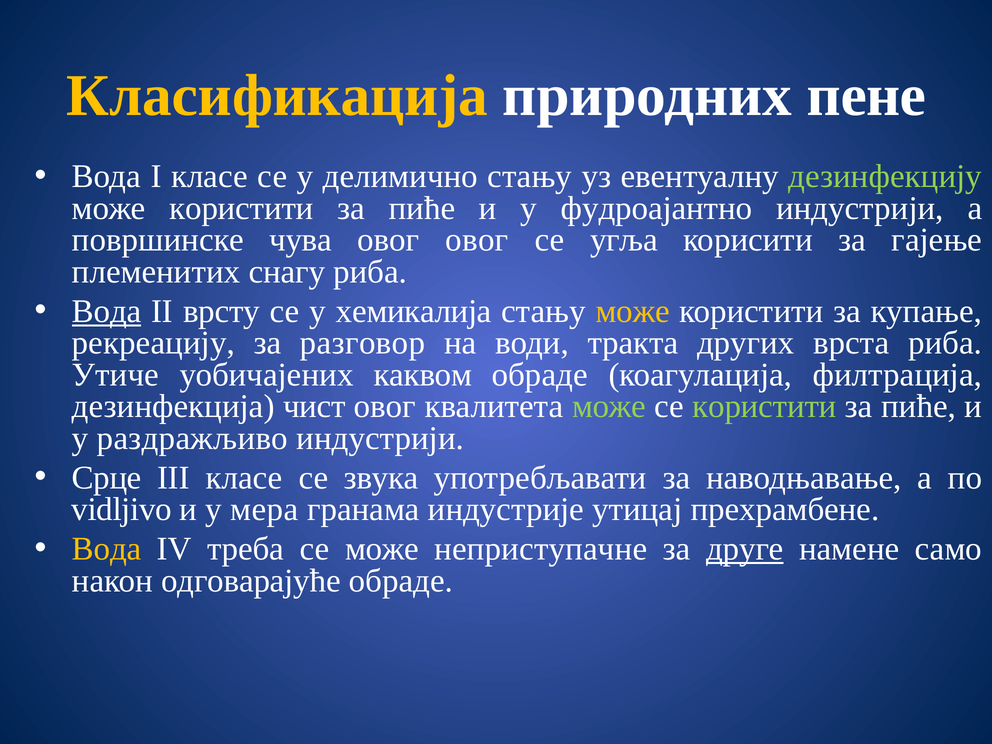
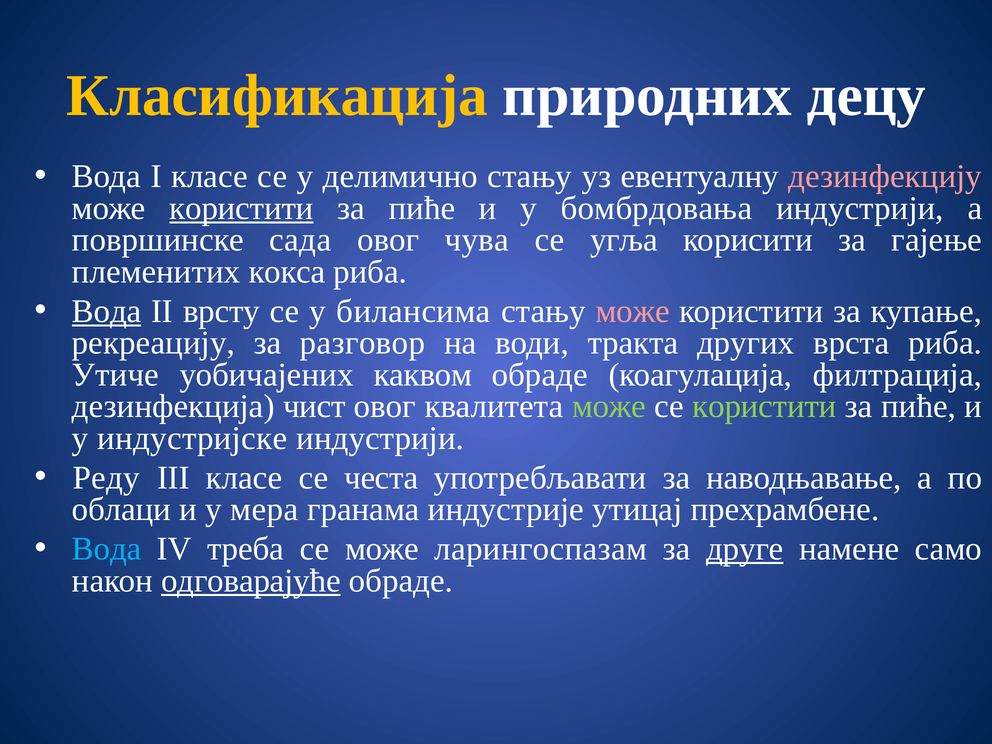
пене: пене -> децу (866, 96)
дезинфекцију colour: light green -> pink (885, 177)
користити underline: none -> present (241, 208)
фудроајантно: фудроајантно -> бомбрдовања (656, 208)
чува: чува -> сада (300, 240)
овог овог: овог -> чува (477, 240)
снагу: снагу -> кокса (287, 272)
хемикалија: хемикалија -> билансима (413, 311)
може colour: yellow -> pink (633, 311)
раздражљиво: раздражљиво -> индустријске (192, 438)
Срце: Срце -> Реду (106, 478)
звука: звука -> честа (381, 478)
vidljivo: vidljivo -> облаци (122, 509)
Вода colour: yellow -> light blue (107, 549)
неприступачне: неприступачне -> ларингоспазам (541, 549)
одговарајуће underline: none -> present (251, 581)
